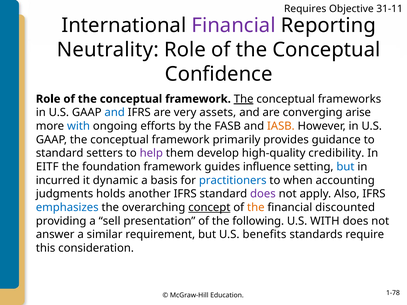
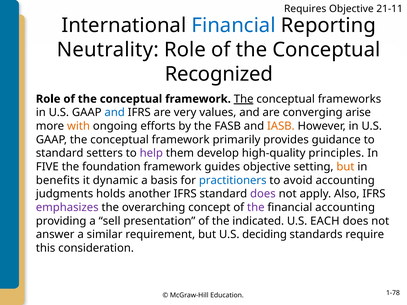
31-11: 31-11 -> 21-11 (390, 9)
Financial colour: purple -> blue (234, 25)
Confidence: Confidence -> Recognized (219, 74)
assets: assets -> values (218, 113)
with colour: blue -> orange (79, 126)
credibility: credibility -> principles (336, 153)
EITF: EITF -> FIVE (47, 167)
guides influence: influence -> objective (267, 167)
but colour: blue -> orange (345, 167)
incurred: incurred -> benefits (58, 180)
when: when -> avoid (298, 180)
emphasizes colour: blue -> purple (67, 208)
concept underline: present -> none (209, 208)
the colour: orange -> purple (256, 208)
financial discounted: discounted -> accounting (345, 208)
following: following -> indicated (258, 221)
U.S WITH: WITH -> EACH (325, 221)
benefits: benefits -> deciding (265, 235)
